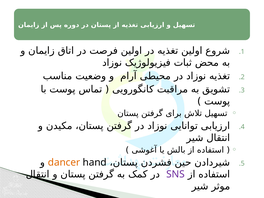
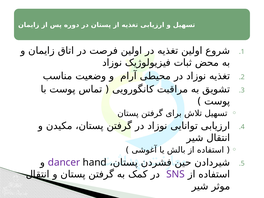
dancer colour: orange -> purple (64, 162)
